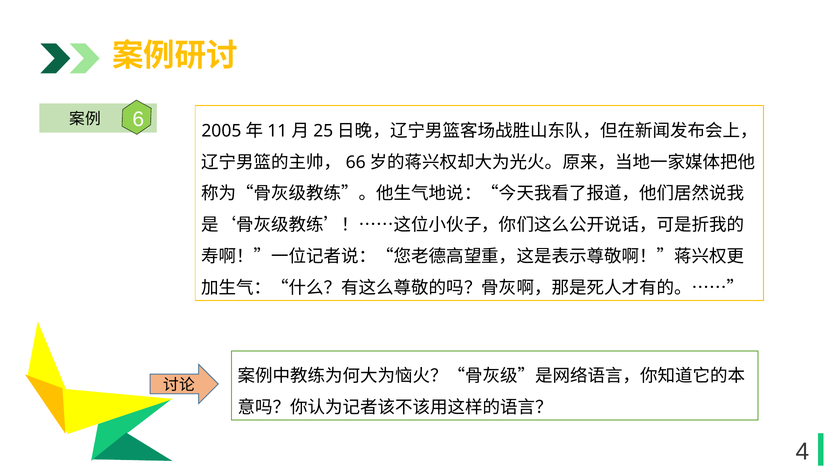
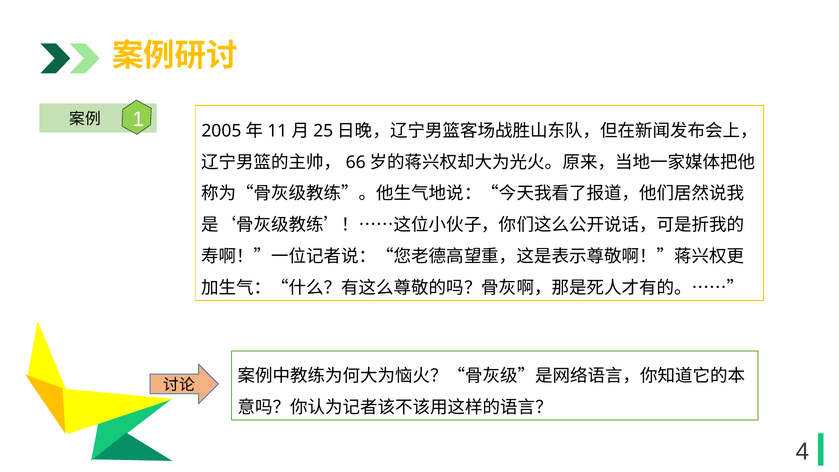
6: 6 -> 1 (138, 119)
